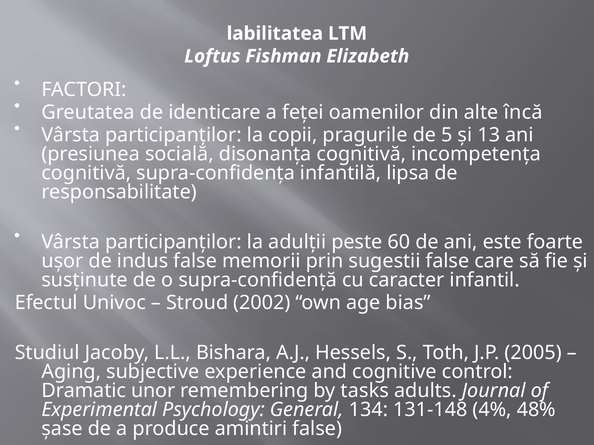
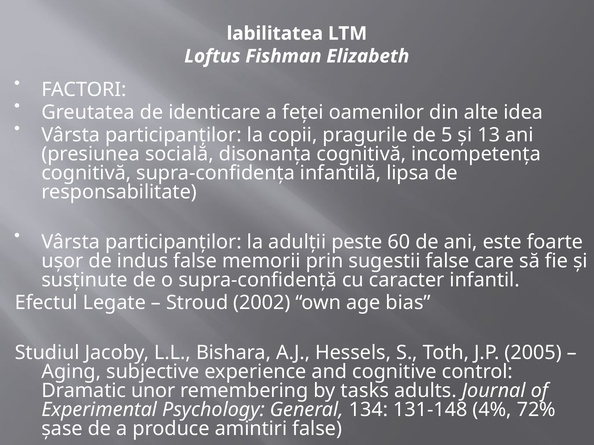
încă: încă -> idea (523, 112)
Univoc: Univoc -> Legate (114, 303)
48%: 48% -> 72% (536, 410)
